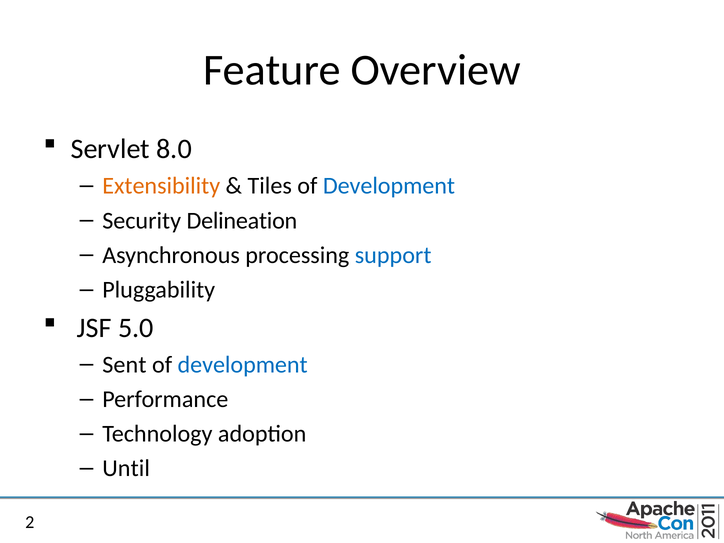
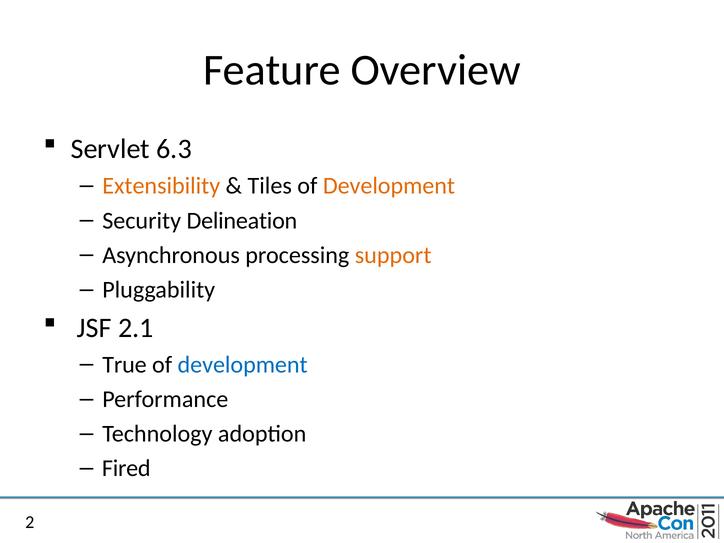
8.0: 8.0 -> 6.3 (174, 149)
Development colour: blue -> orange (389, 186)
support colour: blue -> orange (393, 255)
5.0: 5.0 -> 2.1 (136, 328)
Sent: Sent -> True (125, 365)
Until: Until -> Fired (126, 468)
